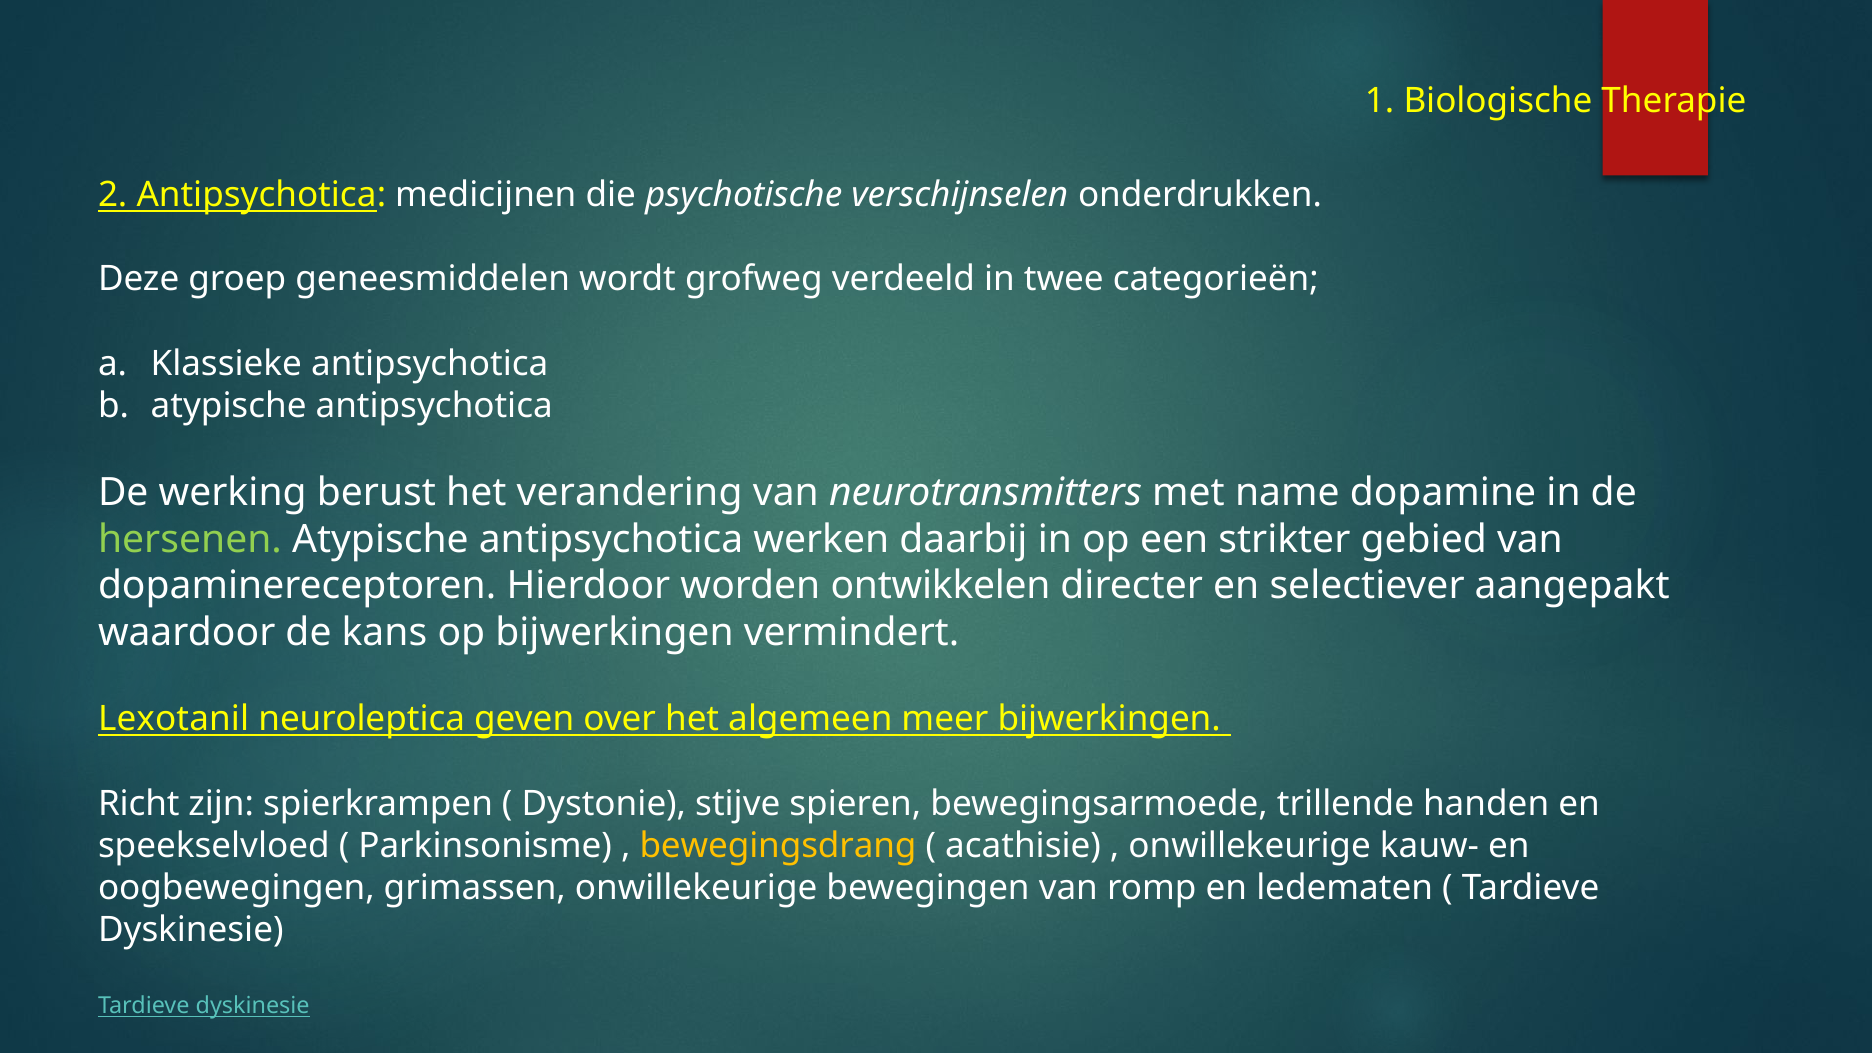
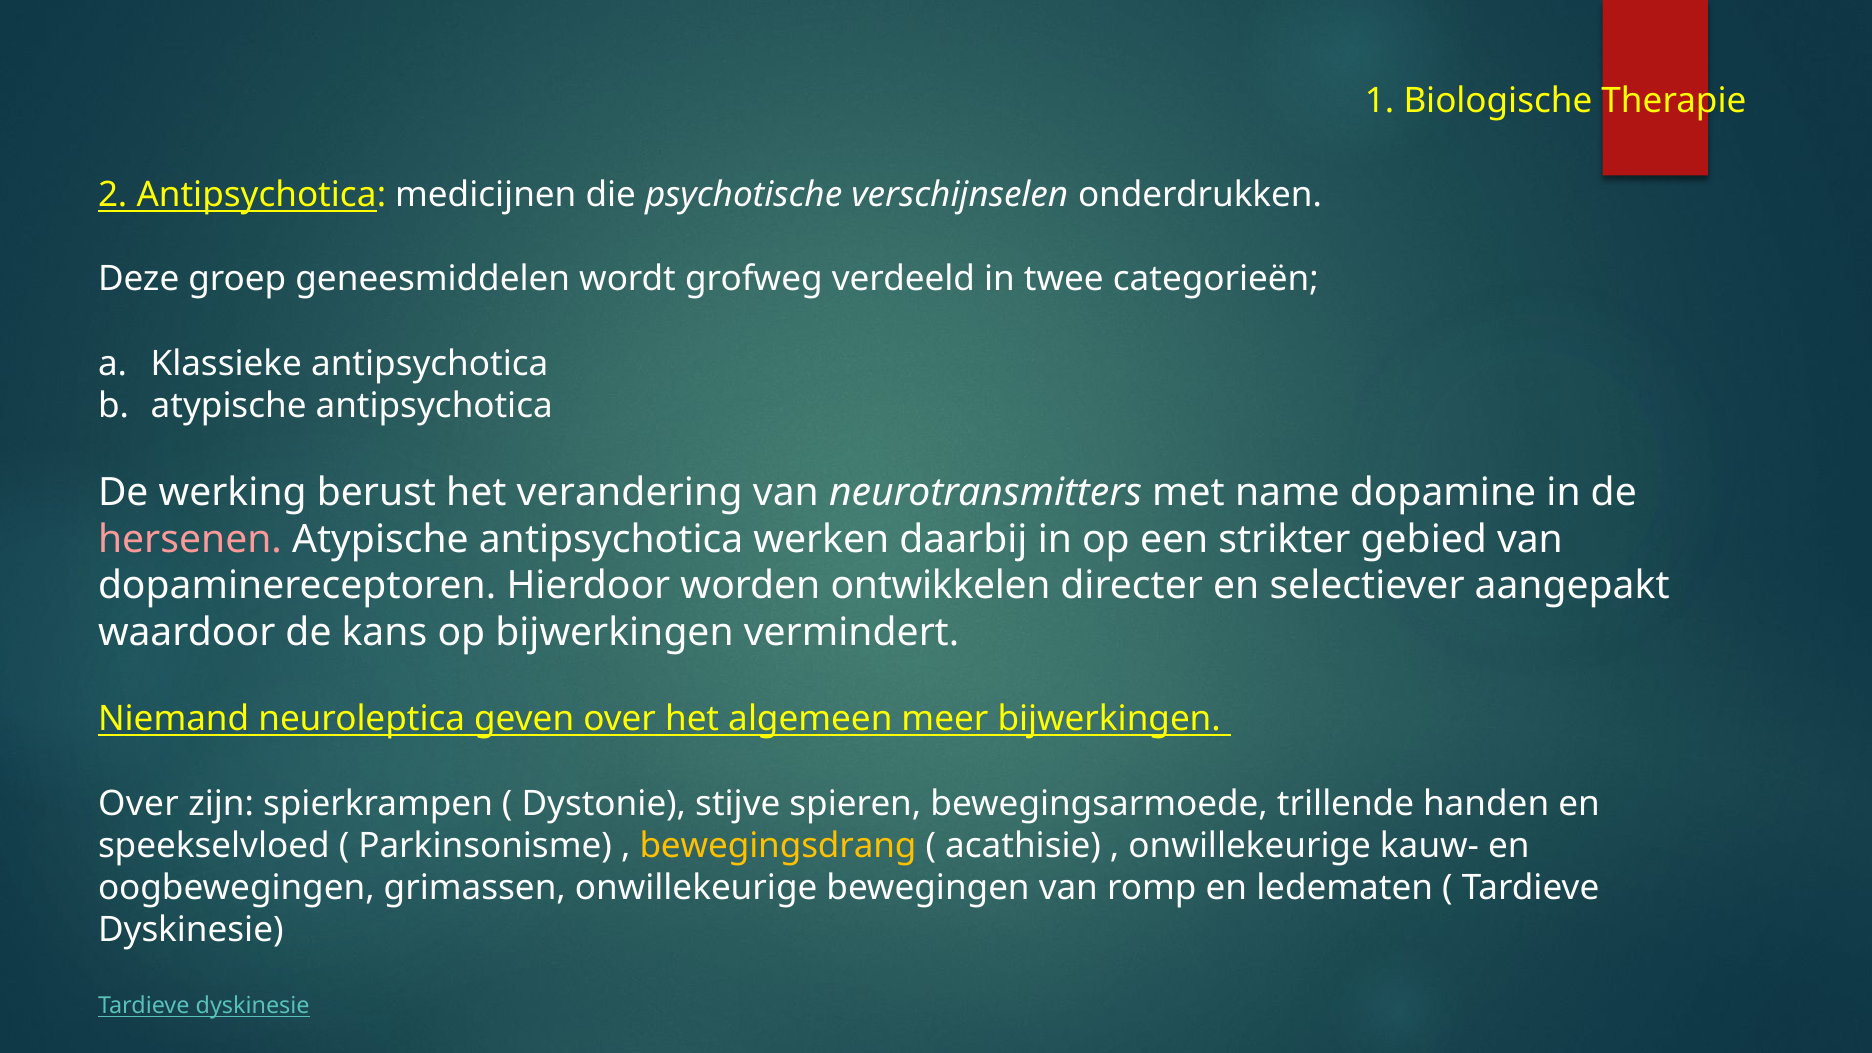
hersenen colour: light green -> pink (190, 539)
Lexotanil: Lexotanil -> Niemand (174, 719)
Richt: Richt -> Over (139, 803)
